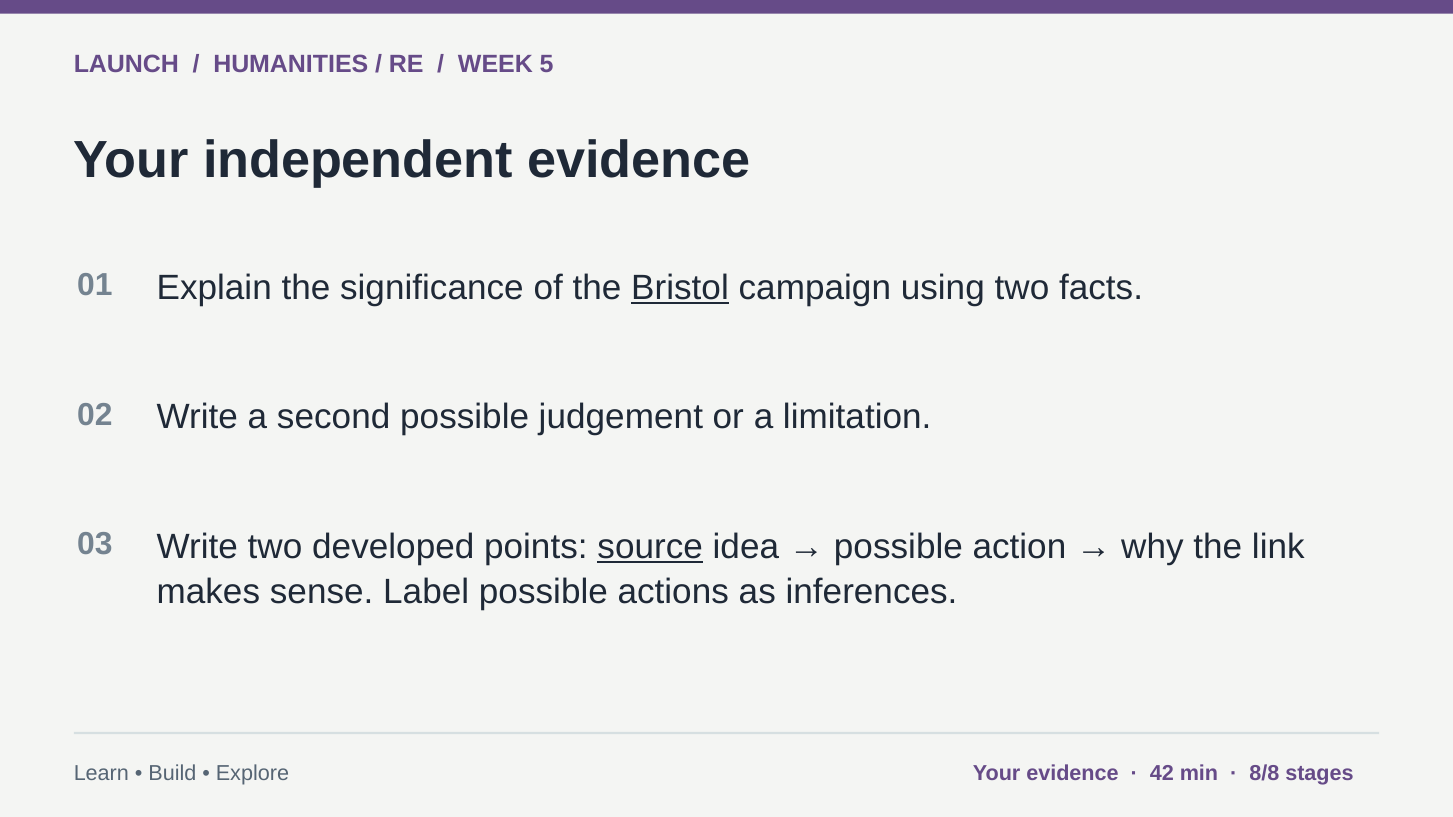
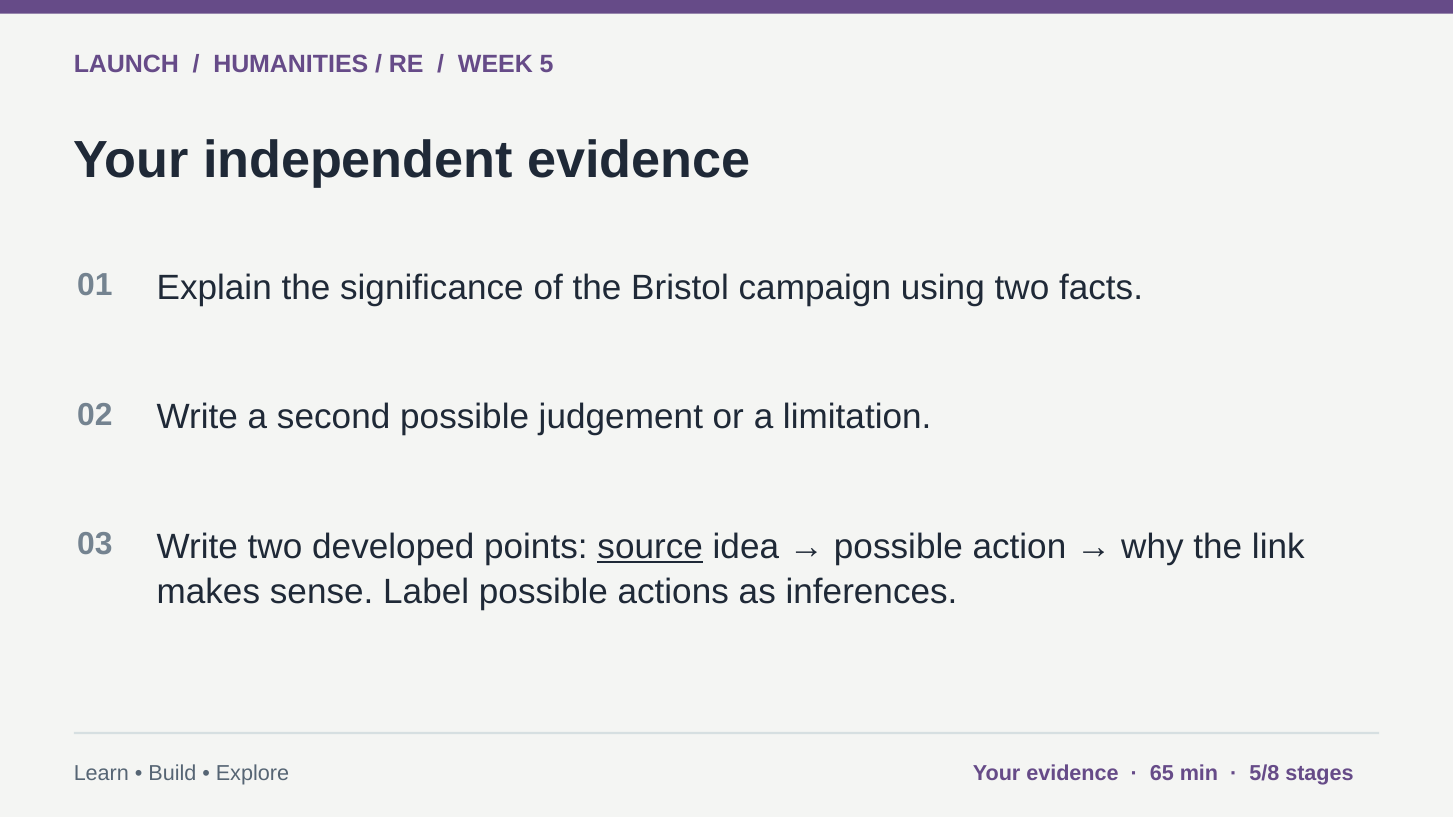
Bristol underline: present -> none (680, 288)
42: 42 -> 65 (1162, 774)
8/8: 8/8 -> 5/8 (1264, 774)
